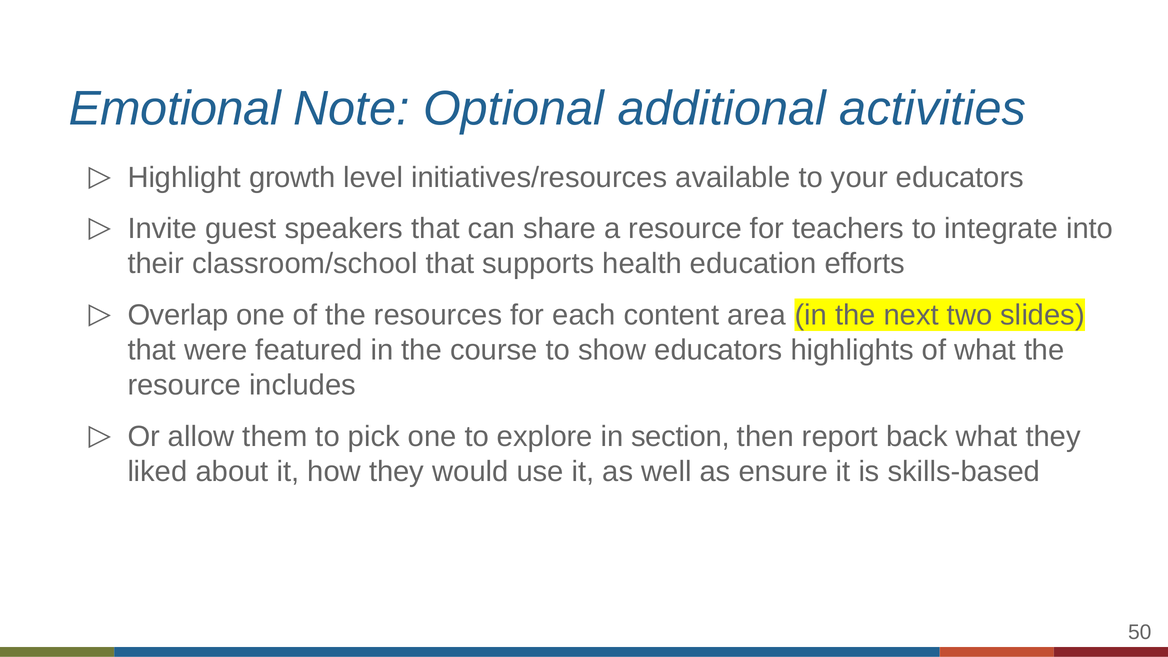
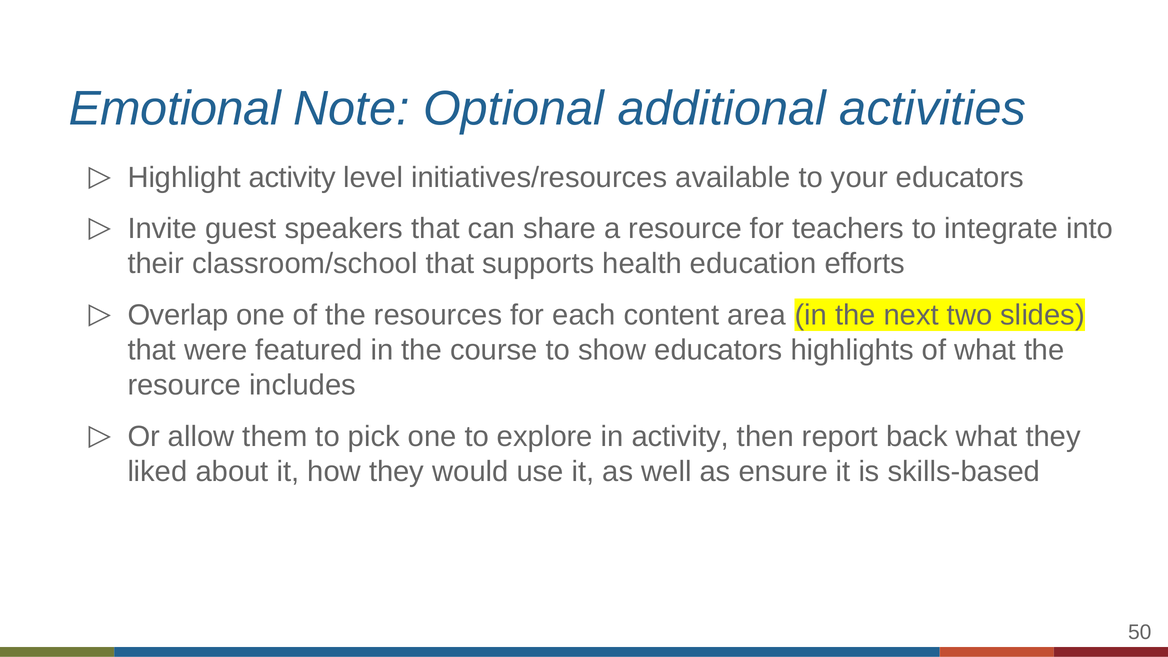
Highlight growth: growth -> activity (292, 178)
in section: section -> activity (680, 436)
